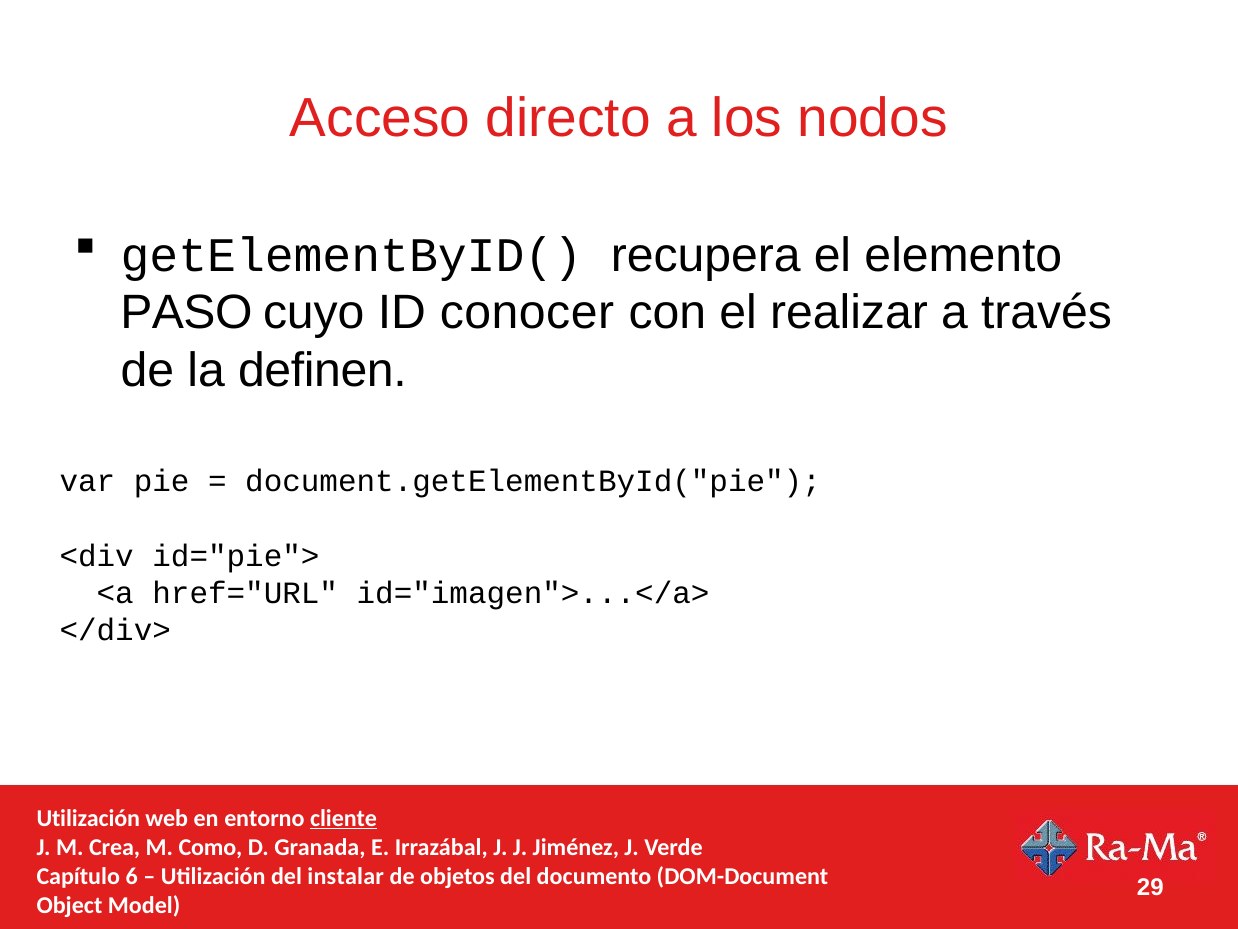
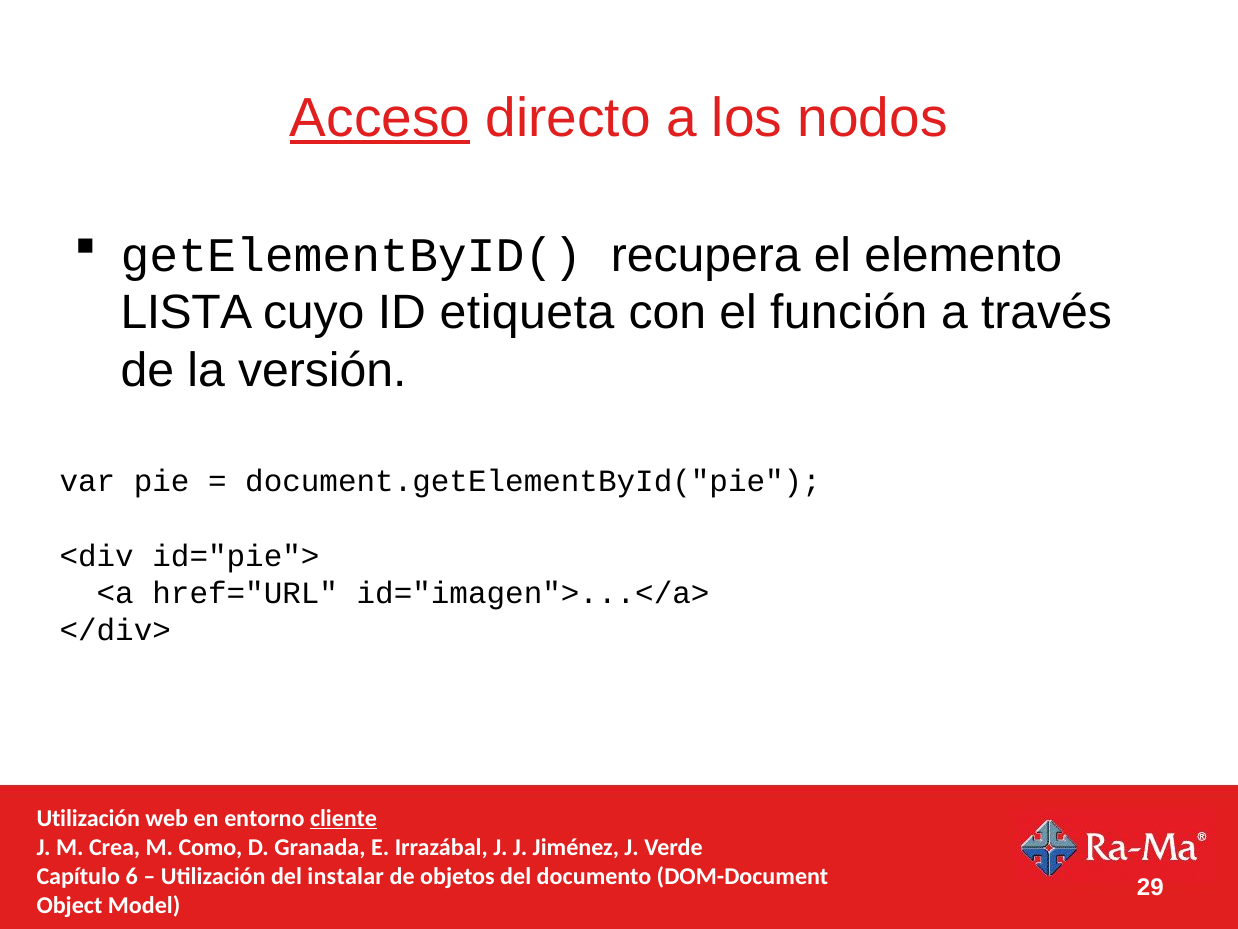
Acceso underline: none -> present (380, 118)
PASO: PASO -> LISTA (186, 313)
conocer: conocer -> etiqueta (527, 313)
realizar: realizar -> función (849, 313)
definen: definen -> versión (322, 371)
